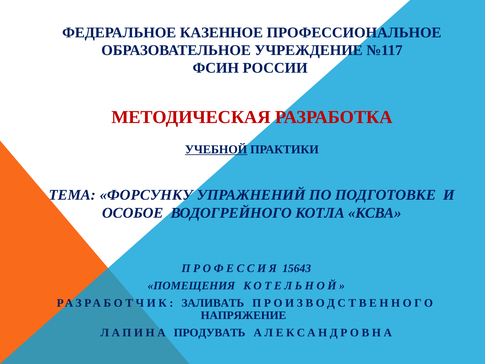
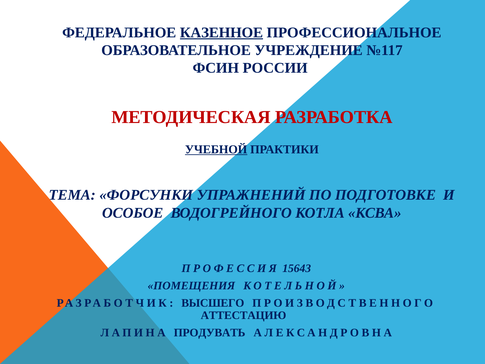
КАЗЕННОЕ underline: none -> present (221, 32)
ФОРСУНКУ: ФОРСУНКУ -> ФОРСУНКИ (146, 195)
ЗАЛИВАТЬ: ЗАЛИВАТЬ -> ВЫСШЕГО (213, 303)
НАПРЯЖЕНИЕ: НАПРЯЖЕНИЕ -> АТТЕСТАЦИЮ (244, 315)
